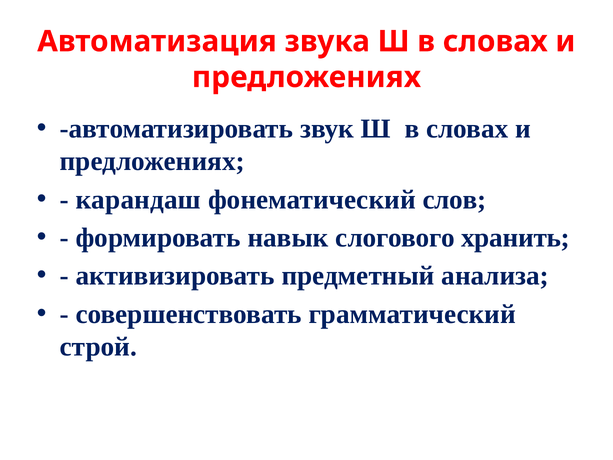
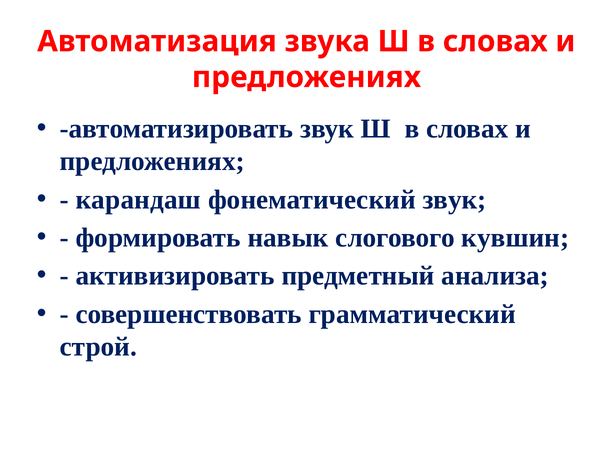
фонематический слов: слов -> звук (454, 199)
хранить: хранить -> кувшин (515, 238)
